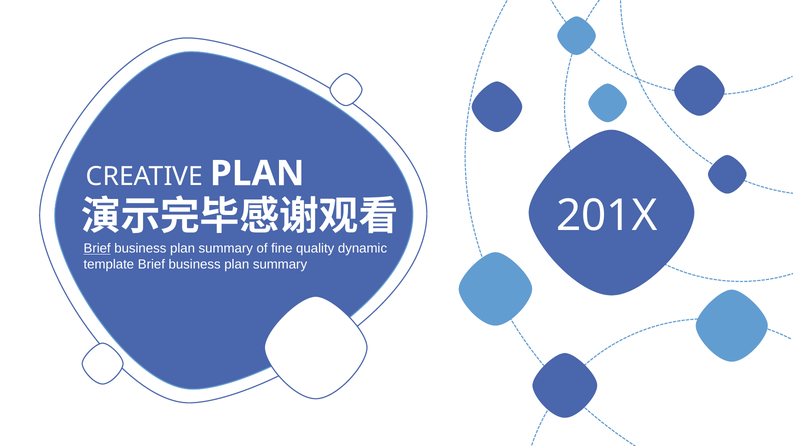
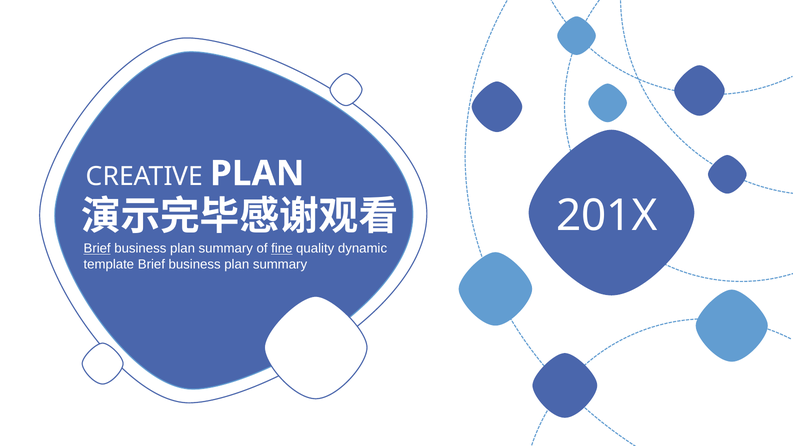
fine underline: none -> present (282, 249)
